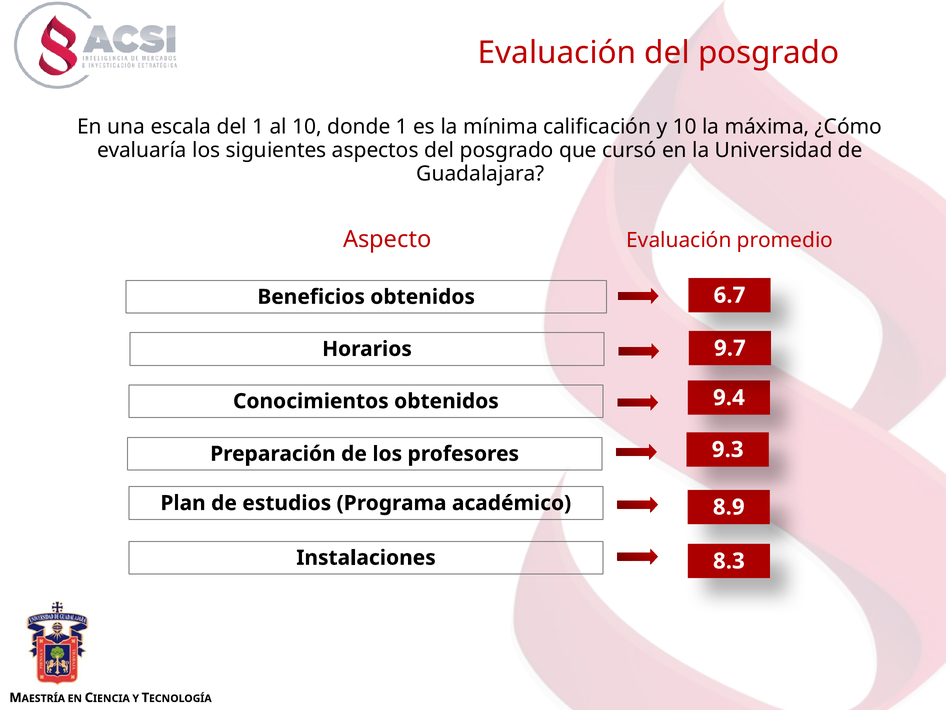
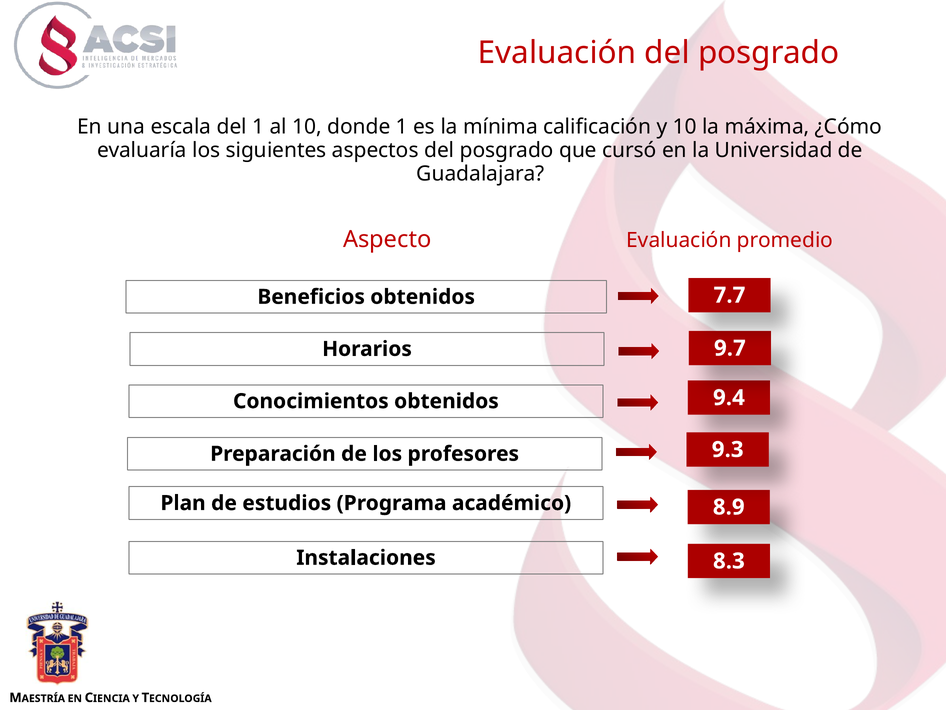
6.7: 6.7 -> 7.7 (729, 295)
